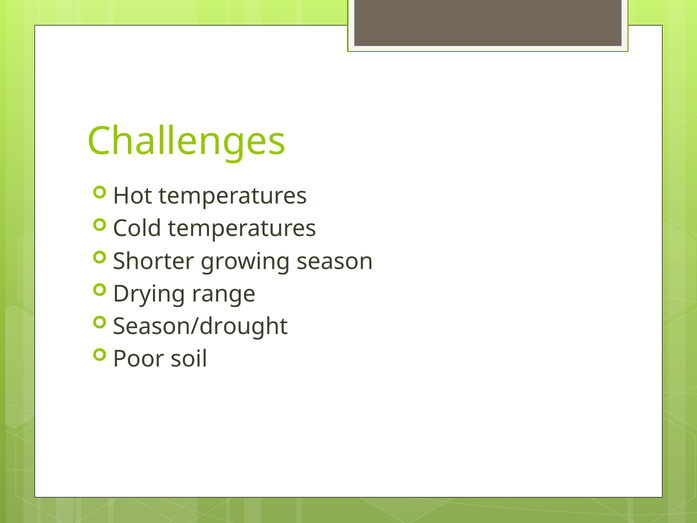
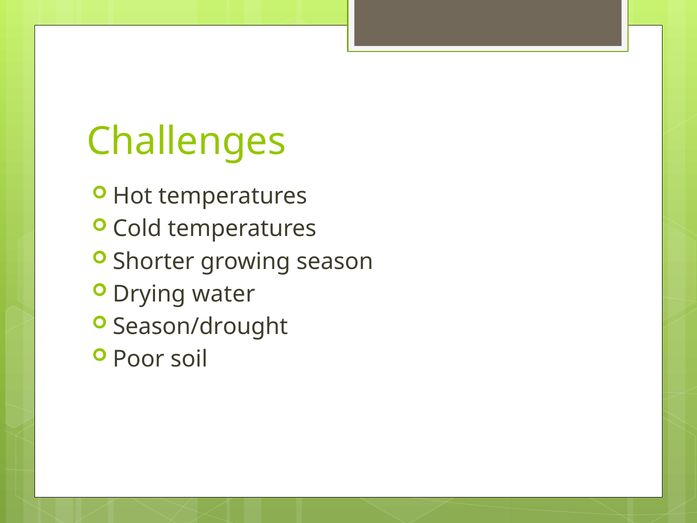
range: range -> water (224, 294)
